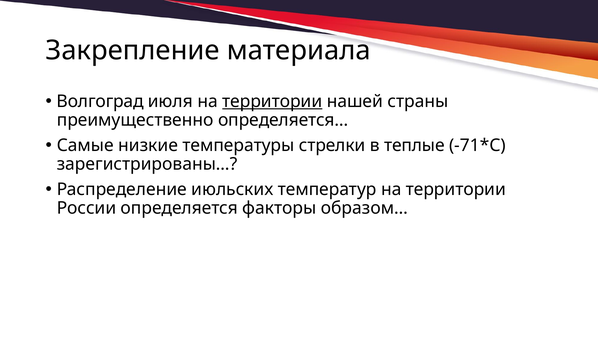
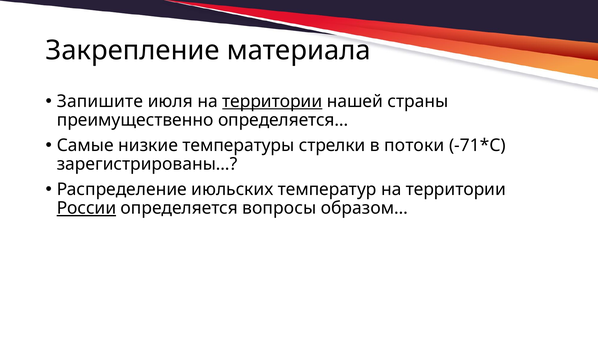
Волгоград: Волгоград -> Запишите (100, 101)
теплые: теплые -> потоки (414, 145)
России underline: none -> present (87, 208)
факторы: факторы -> вопросы (279, 208)
